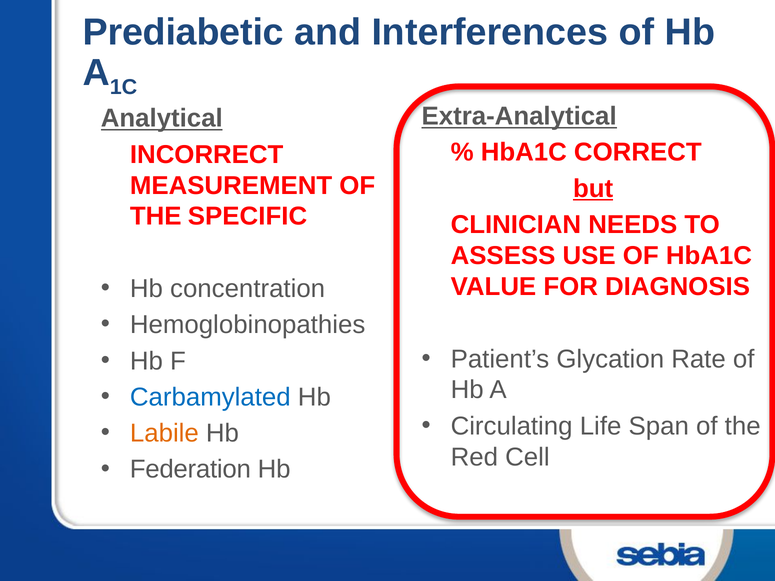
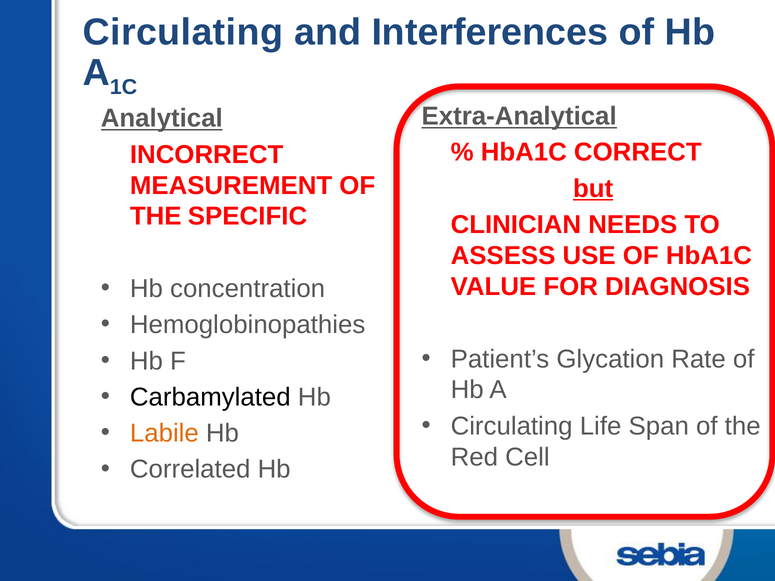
Prediabetic: Prediabetic -> Circulating (183, 32)
Carbamylated colour: blue -> black (210, 397)
Federation: Federation -> Correlated (190, 470)
